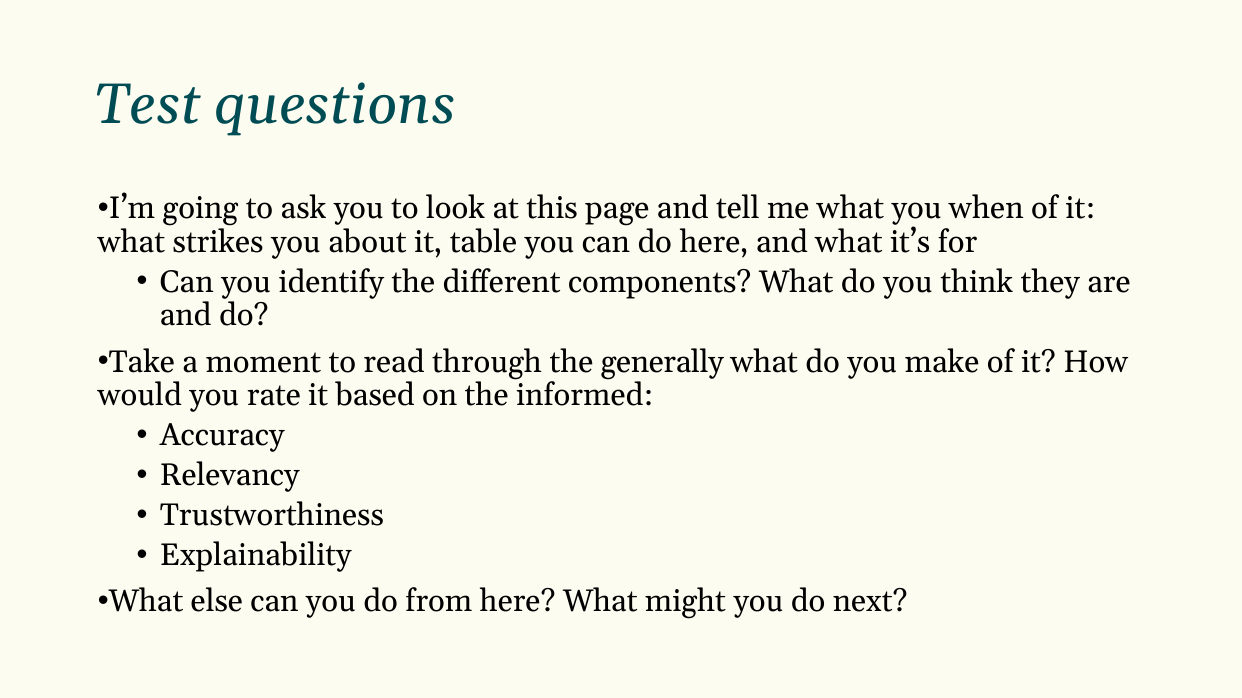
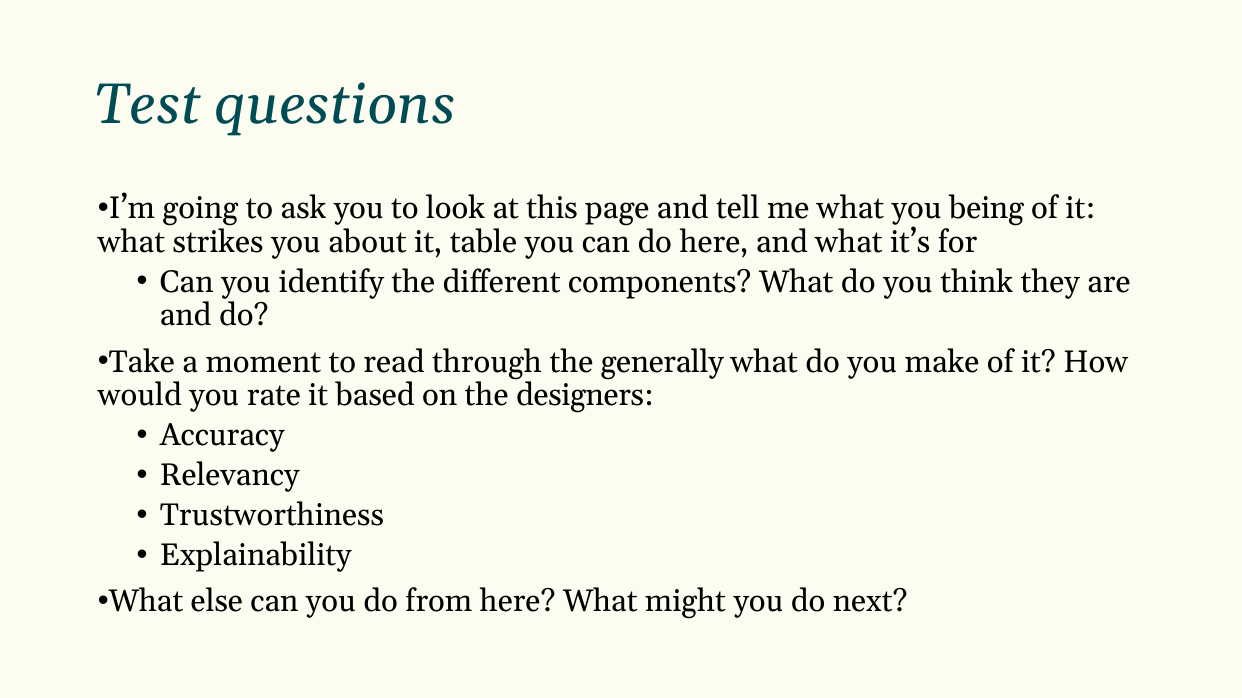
when: when -> being (986, 209)
informed: informed -> designers (585, 396)
